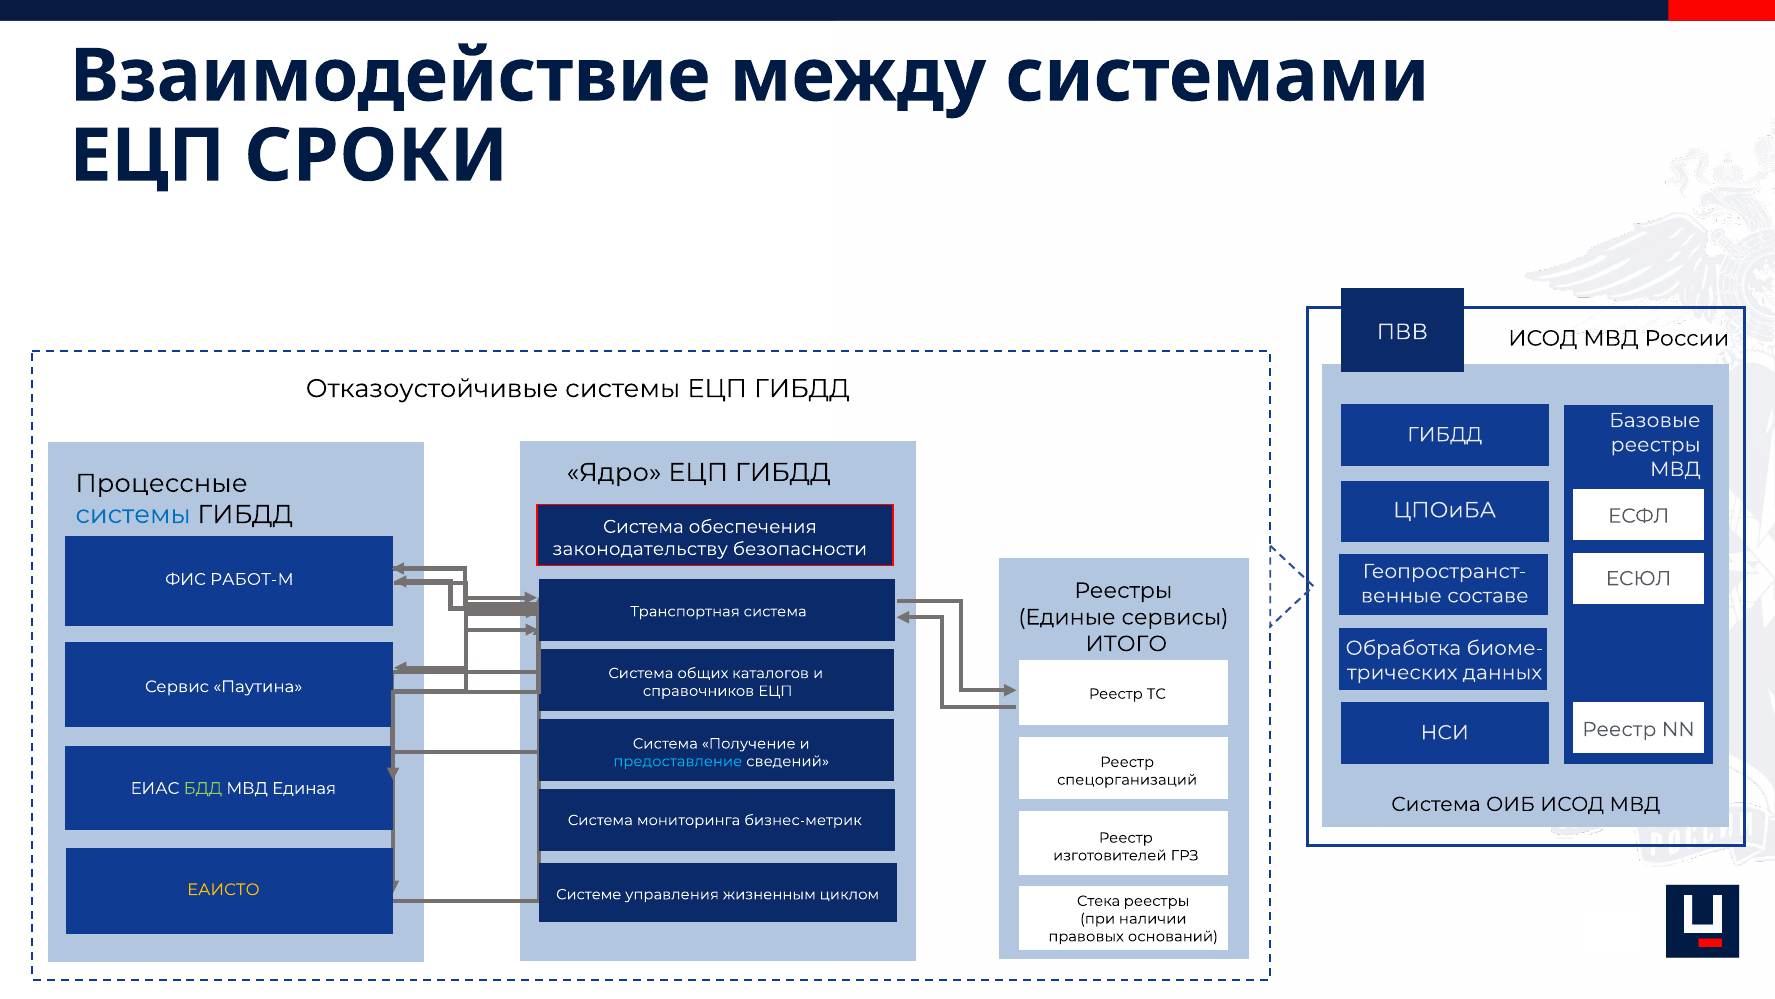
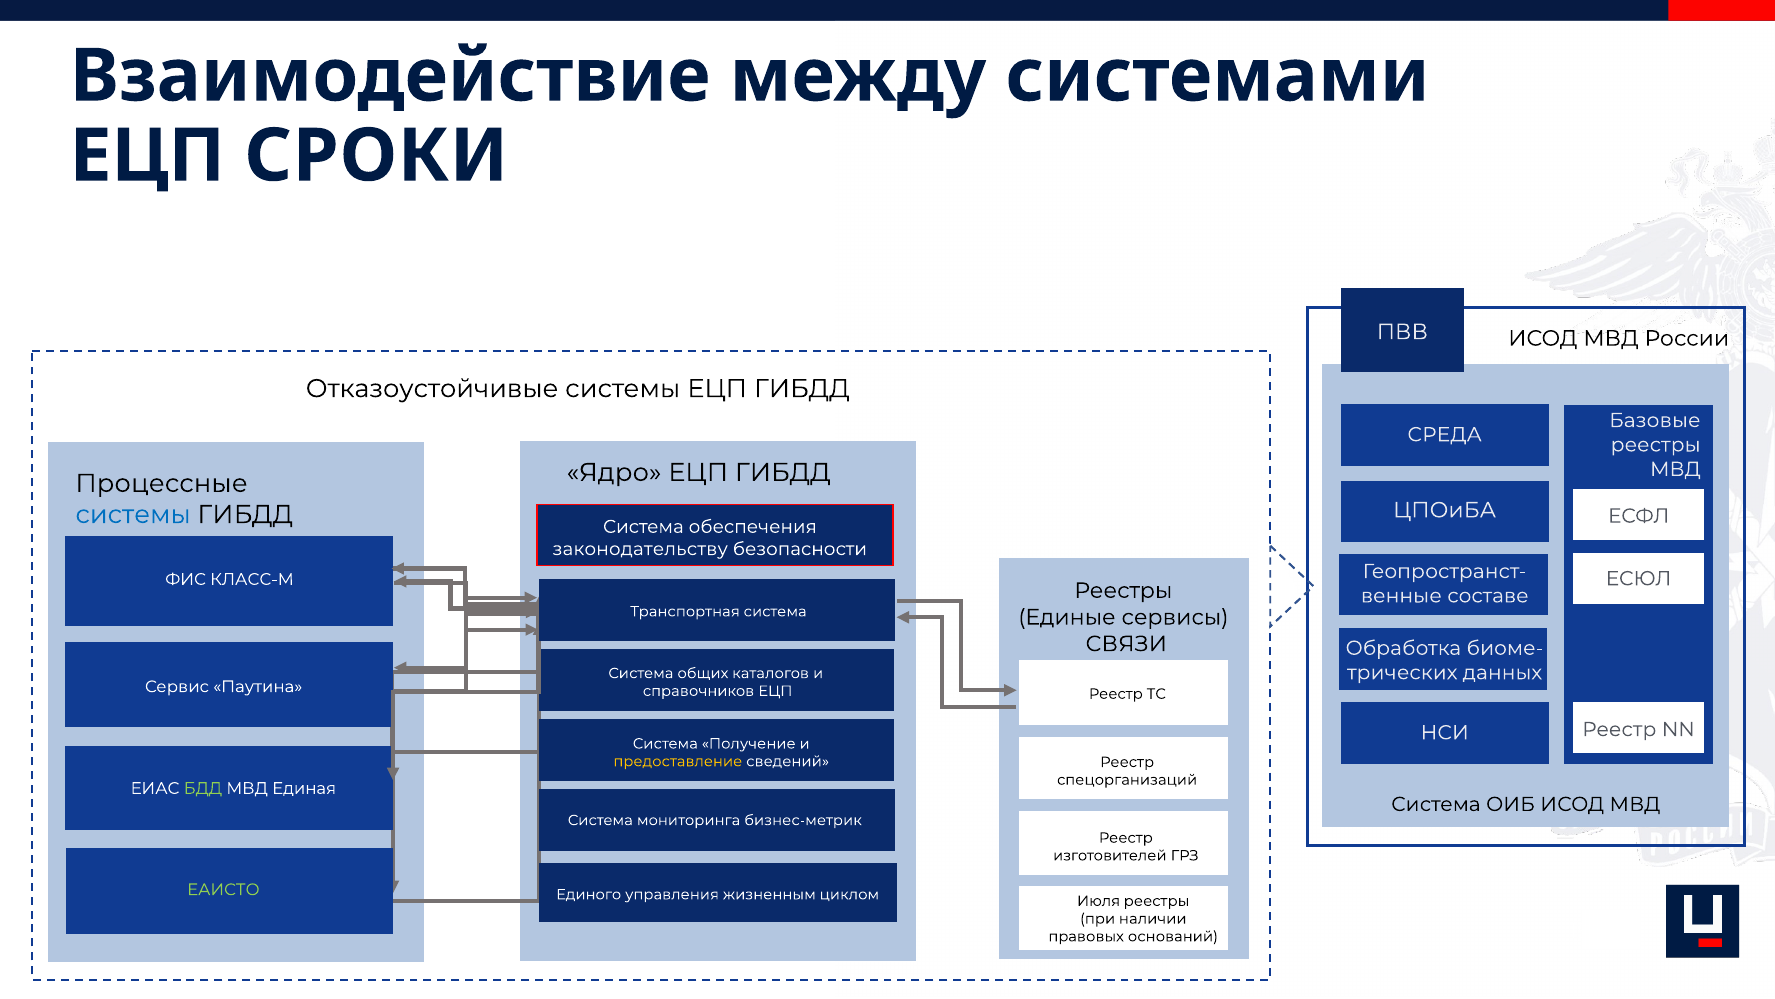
ГИБДД: ГИБДД -> СРЕДА (1445, 434)
РАБОТ-М: РАБОТ-М -> КЛАСС-М (252, 579)
ИТОГО: ИТОГО -> СВЯЗИ (1126, 643)
предоставление colour: light blue -> yellow (678, 761)
ЕАИСТО colour: yellow -> light green (223, 889)
Системе: Системе -> Единого (589, 894)
Стека: Стека -> Июля (1098, 901)
